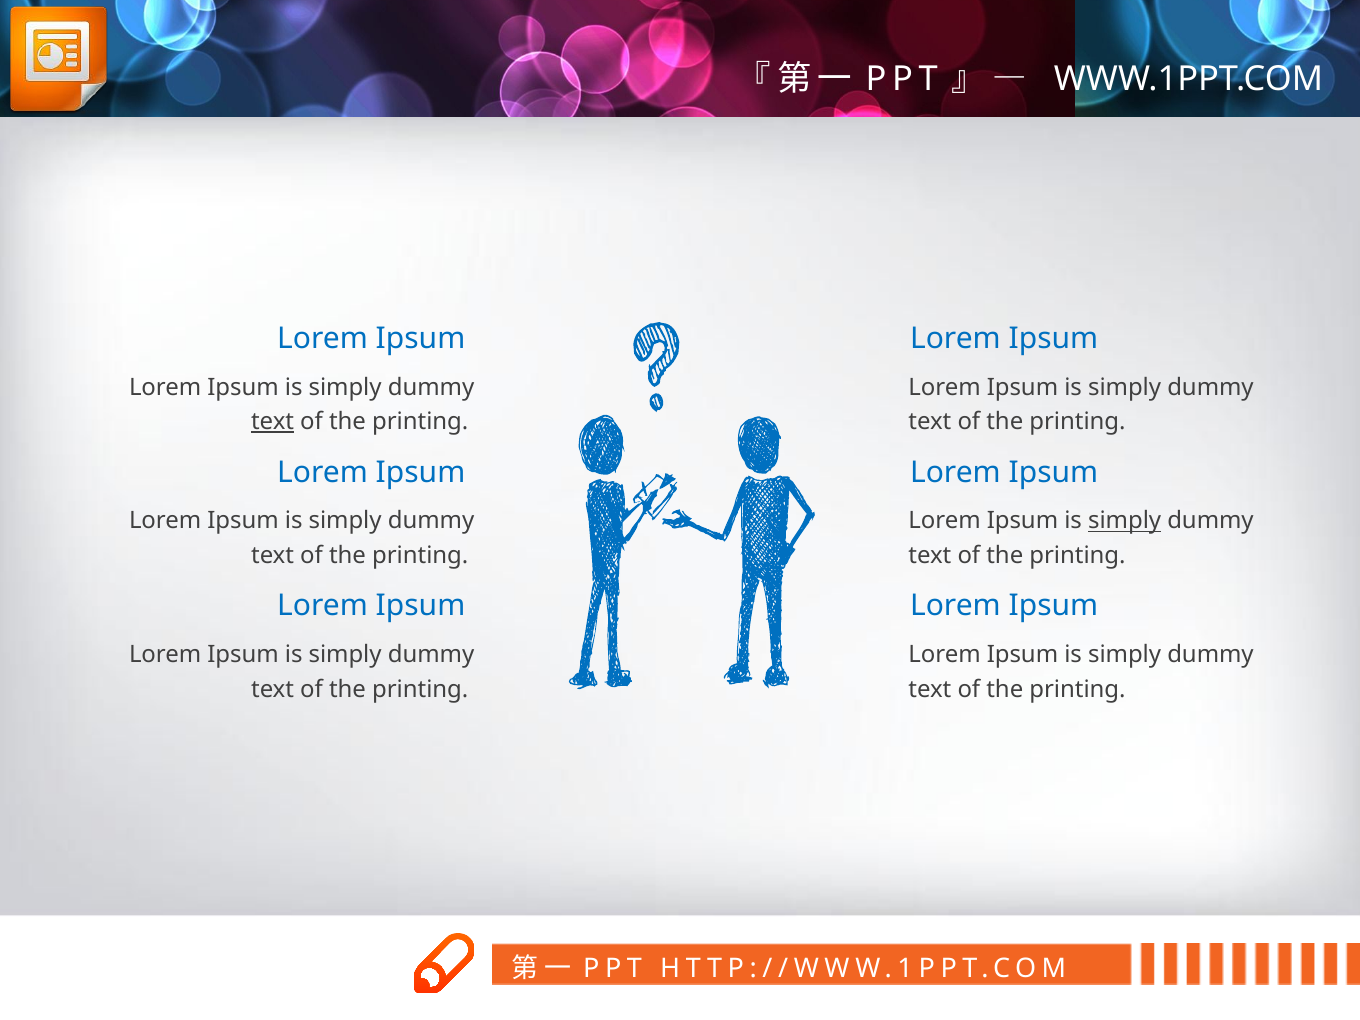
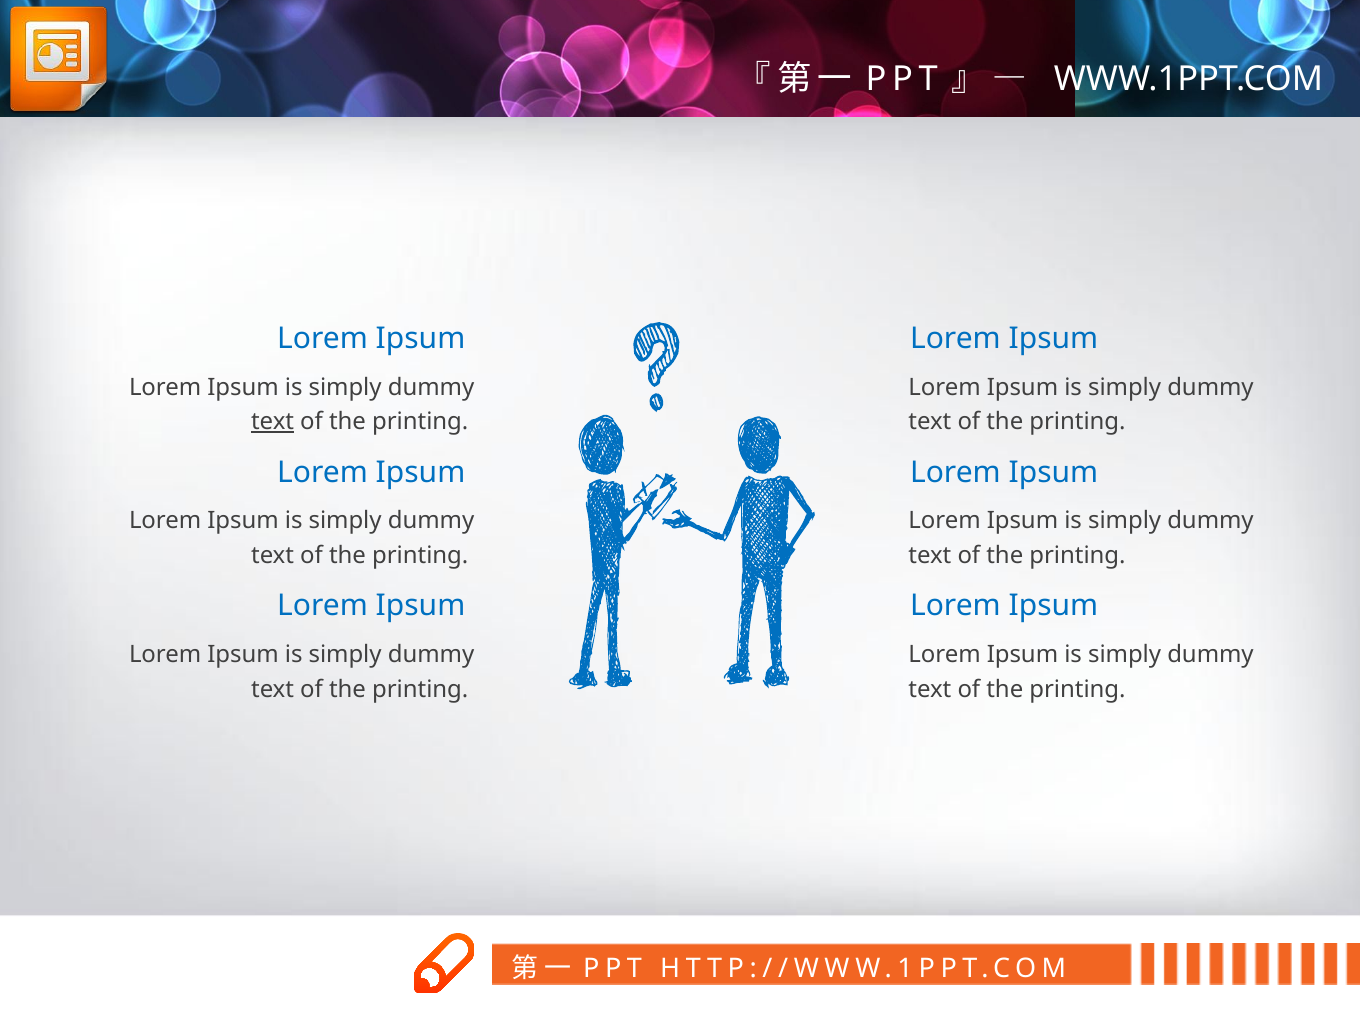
simply underline: present -> none (1125, 521)
